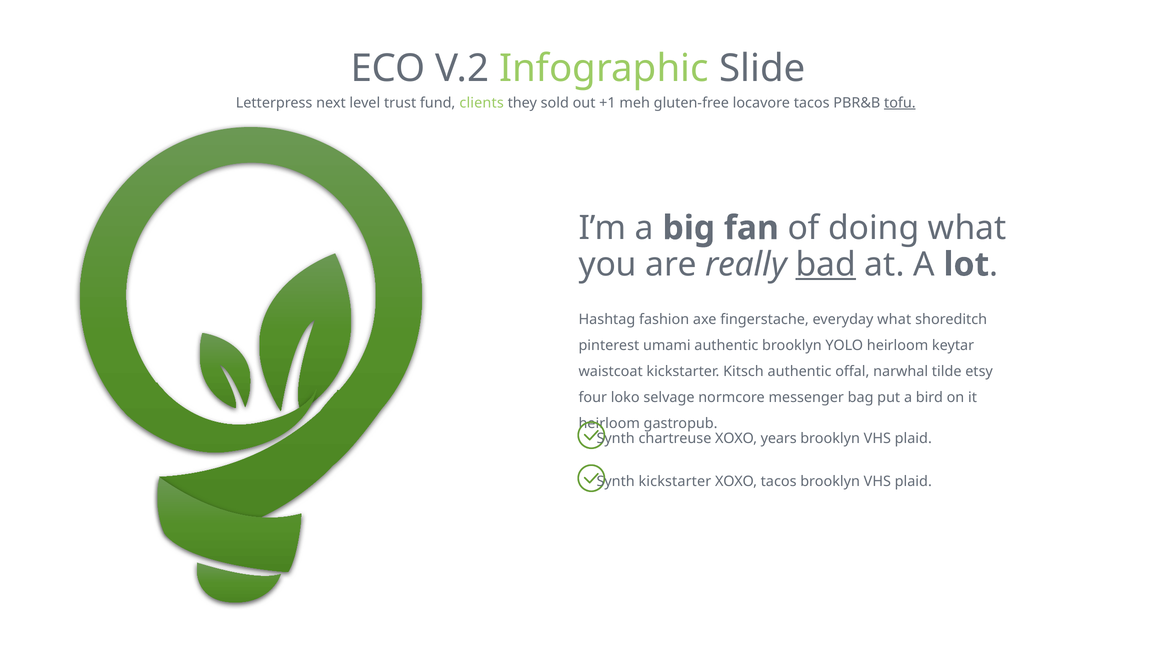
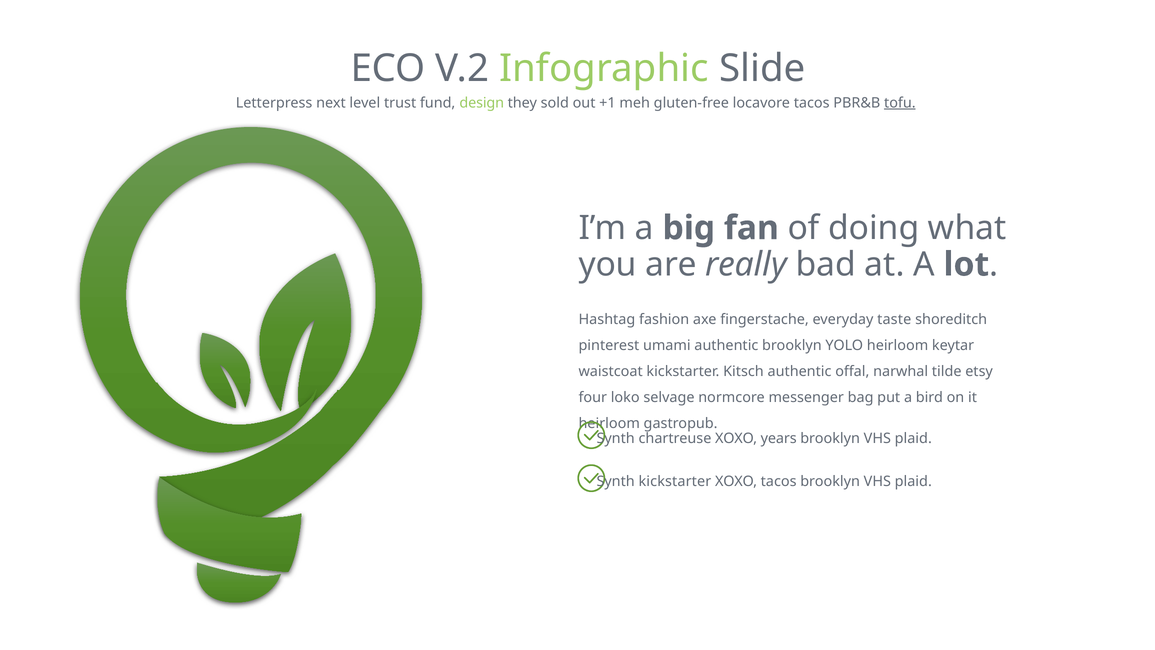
clients: clients -> design (482, 103)
bad underline: present -> none (826, 264)
everyday what: what -> taste (894, 319)
